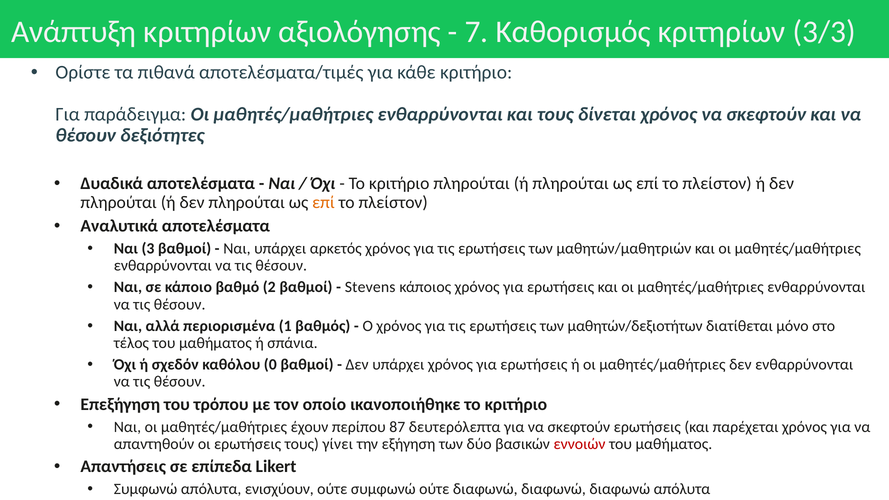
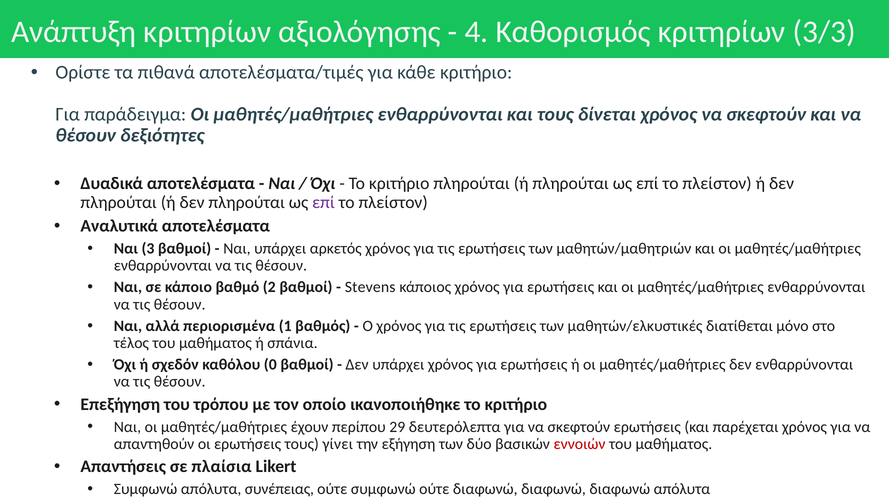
7: 7 -> 4 (476, 32)
επί colour: orange -> purple (323, 202)
μαθητών/δεξιοτήτων: μαθητών/δεξιοτήτων -> μαθητών/ελκυστικές (635, 326)
87: 87 -> 29 (397, 427)
επίπεδα: επίπεδα -> πλαίσια (221, 467)
ενισχύουν: ενισχύουν -> συνέπειας (279, 489)
